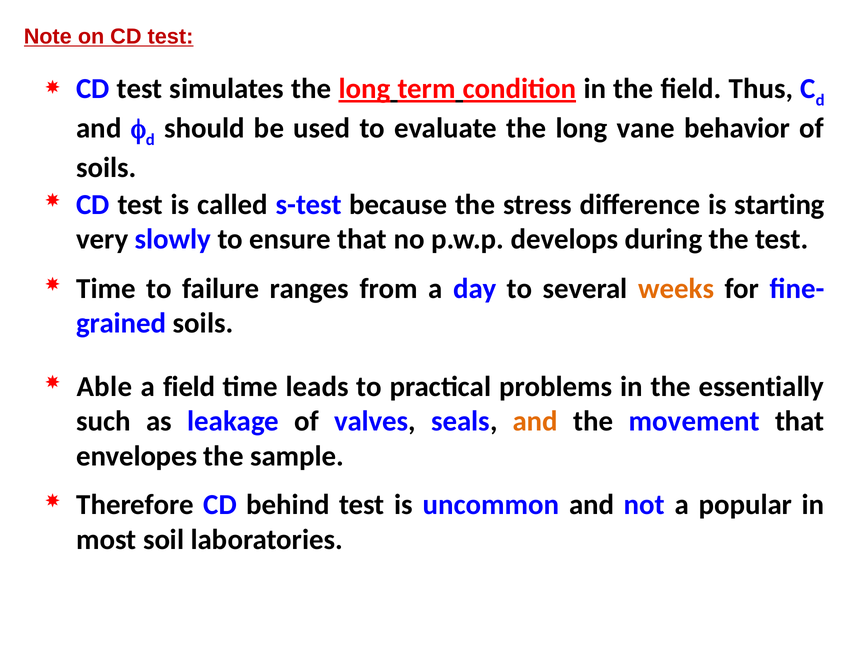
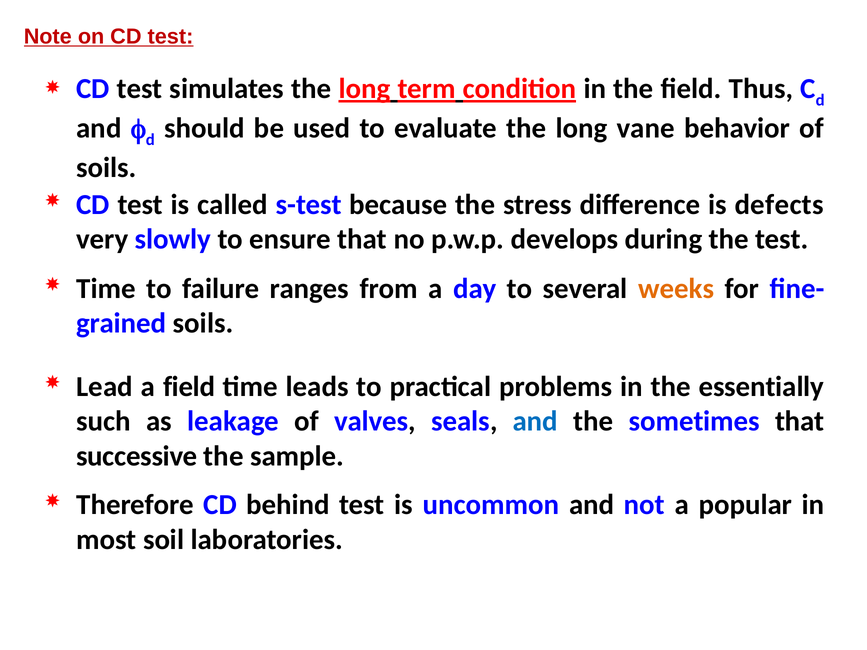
starting: starting -> defects (779, 205)
Able: Able -> Lead (105, 387)
and colour: orange -> blue (535, 421)
movement: movement -> sometimes (694, 421)
envelopes: envelopes -> successive (137, 456)
